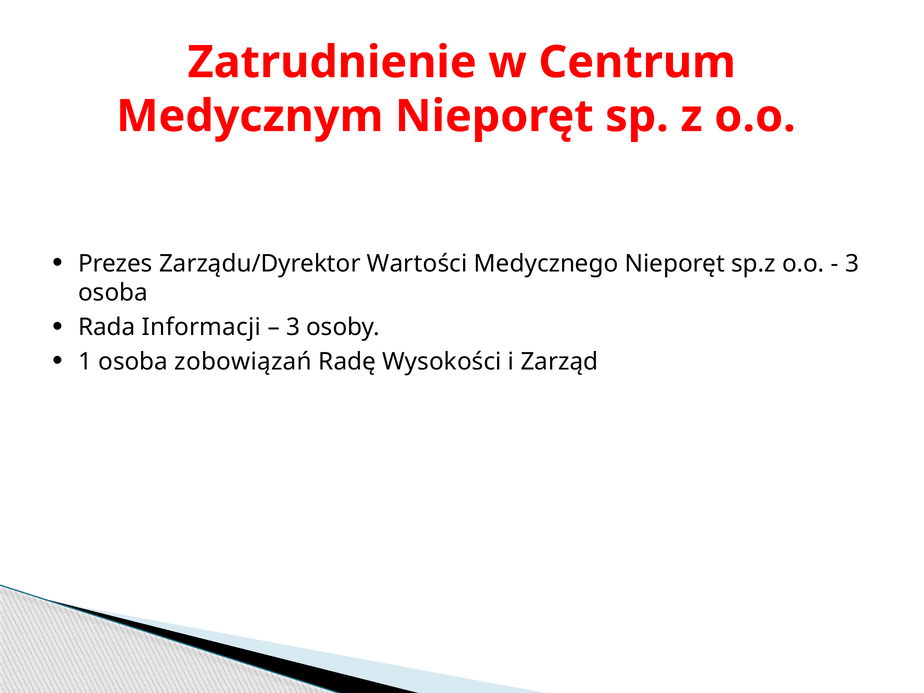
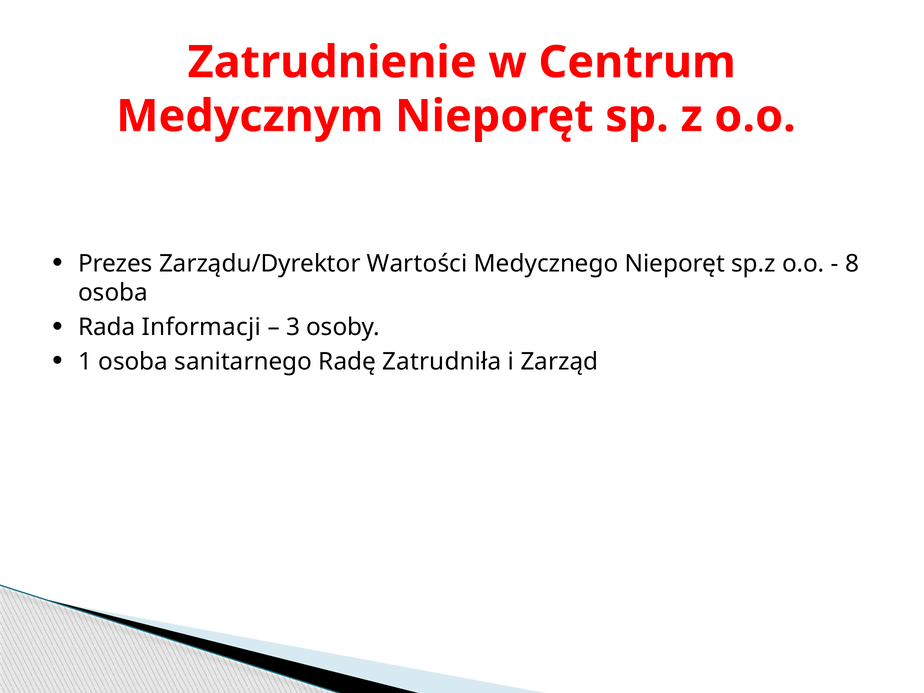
3: 3 -> 8 (852, 264)
zobowiązań: zobowiązań -> sanitarnego (243, 362)
Wysokości: Wysokości -> Zatrudniła (442, 362)
